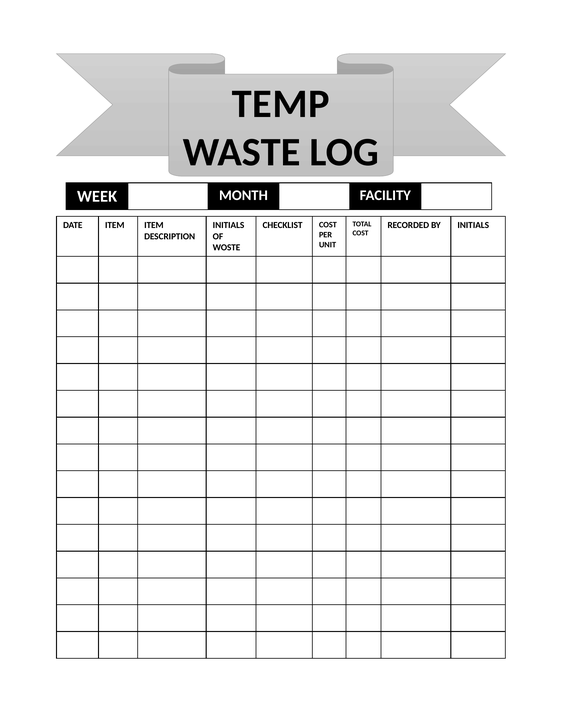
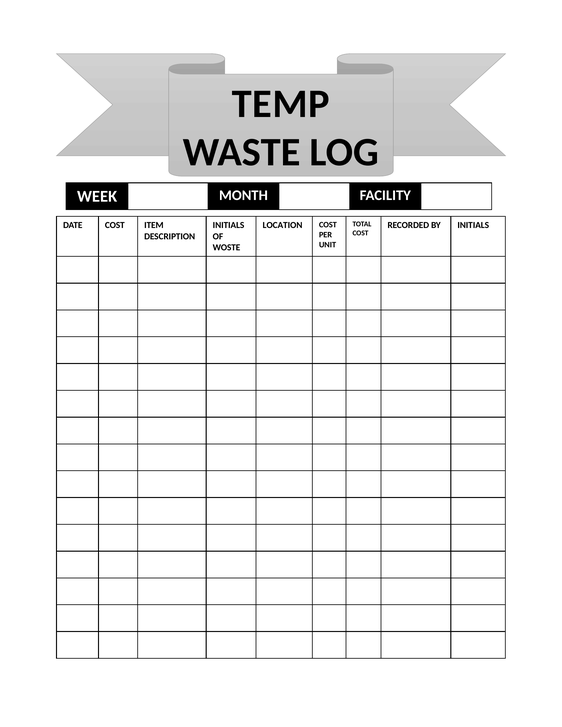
DATE ITEM: ITEM -> COST (115, 225)
CHECKLIST: CHECKLIST -> LOCATION (283, 225)
